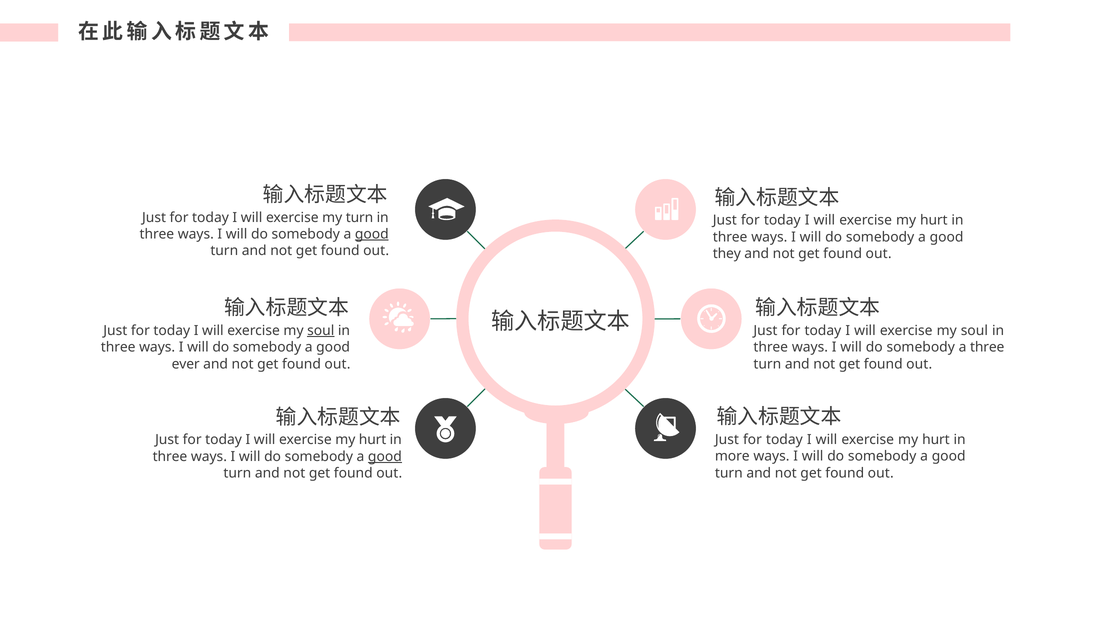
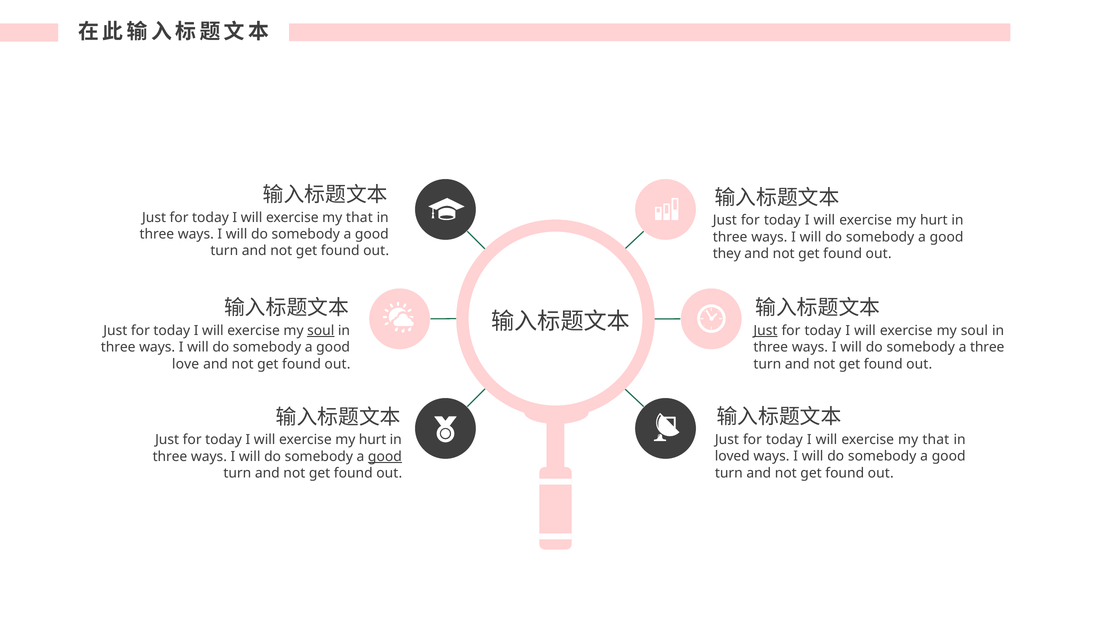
turn: turn -> that (359, 217)
good underline: present -> none (372, 234)
Just underline: none -> present (765, 331)
ever: ever -> love (186, 364)
hurt: hurt -> that (936, 440)
more: more -> loved (732, 456)
